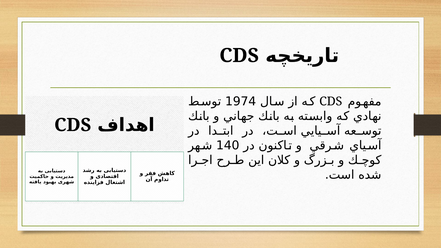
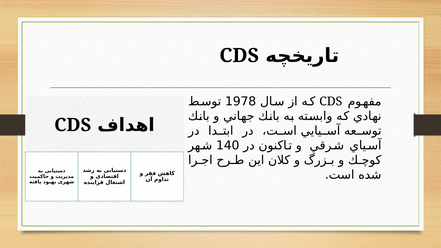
1974: 1974 -> 1978 (241, 101)
